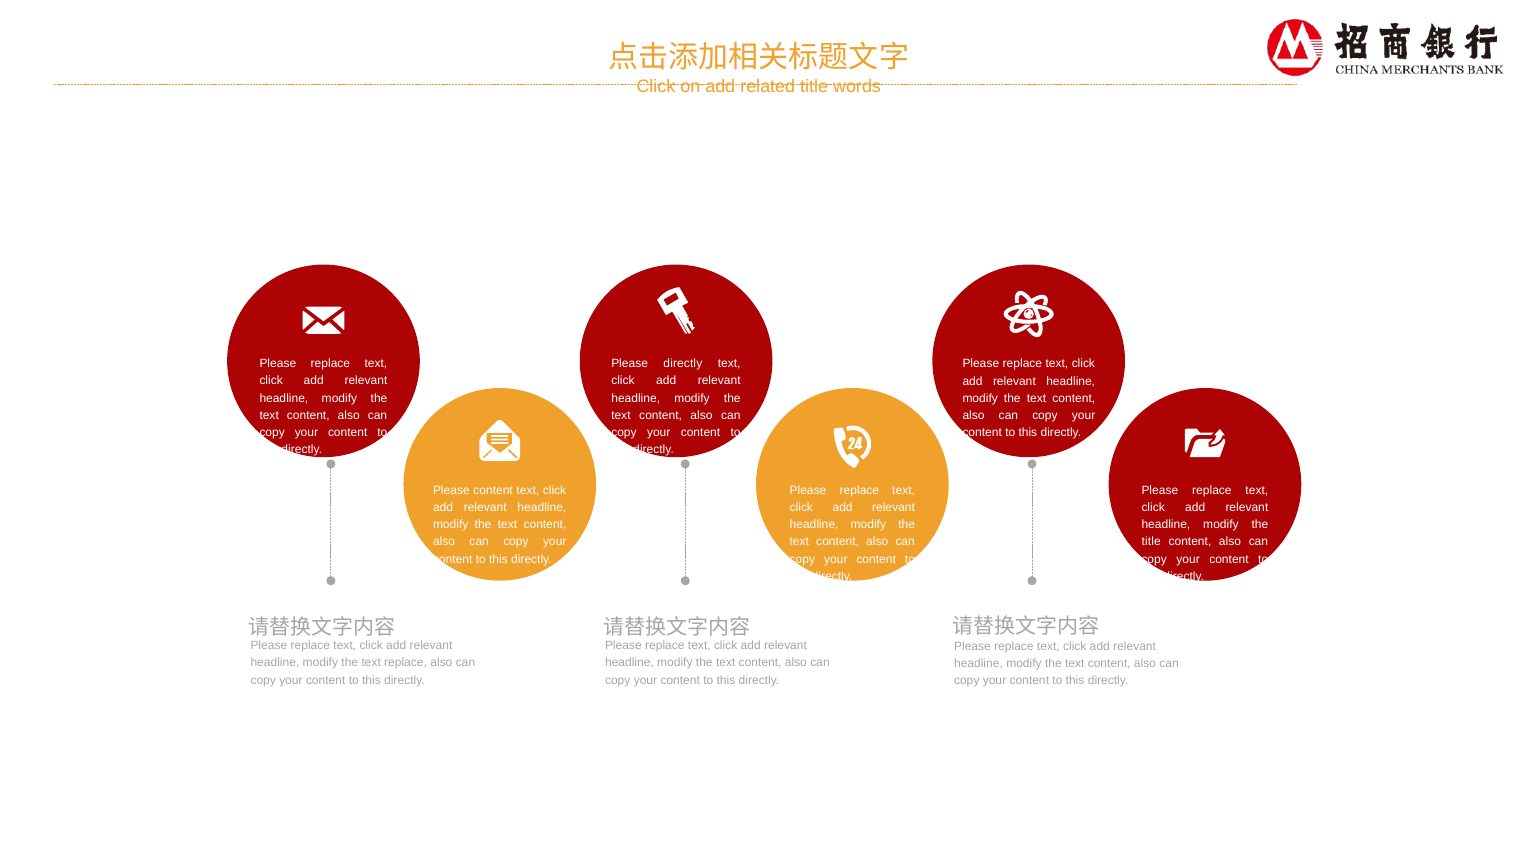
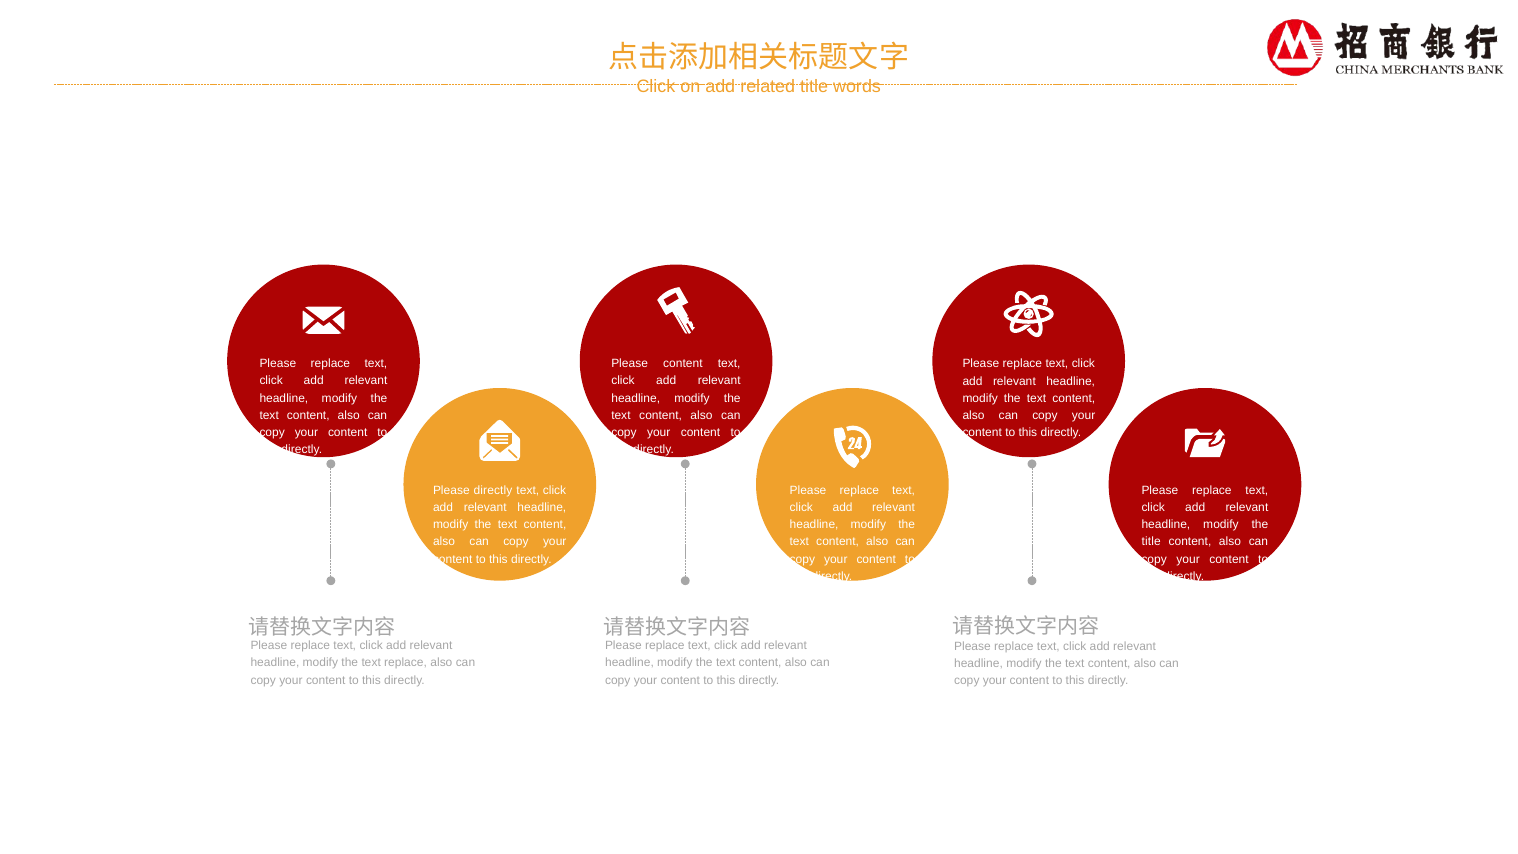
Please directly: directly -> content (683, 364)
Please content: content -> directly (493, 490)
